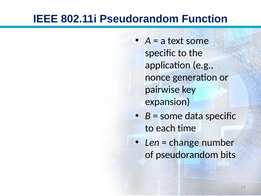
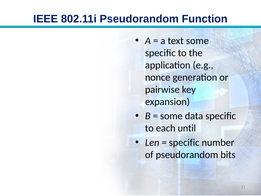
time: time -> until (187, 128)
change: change -> specific (184, 142)
